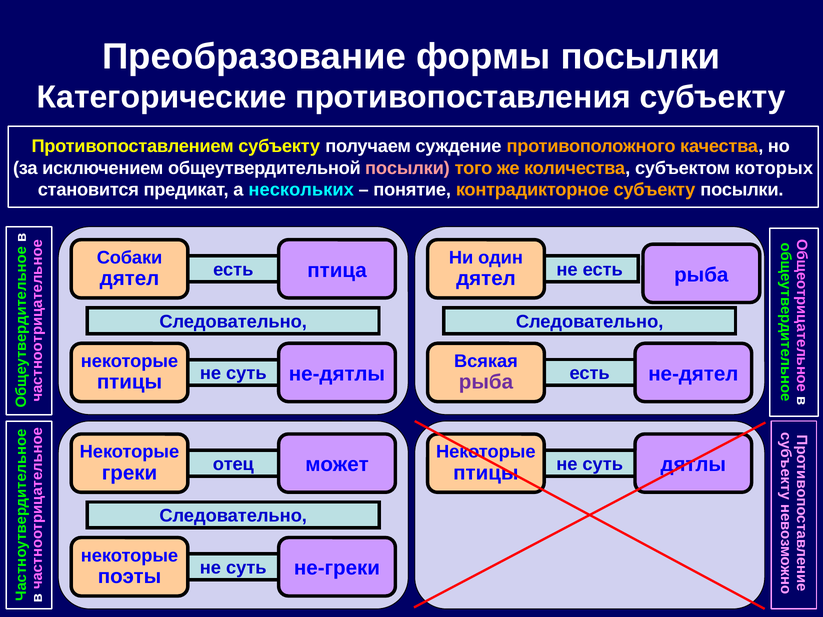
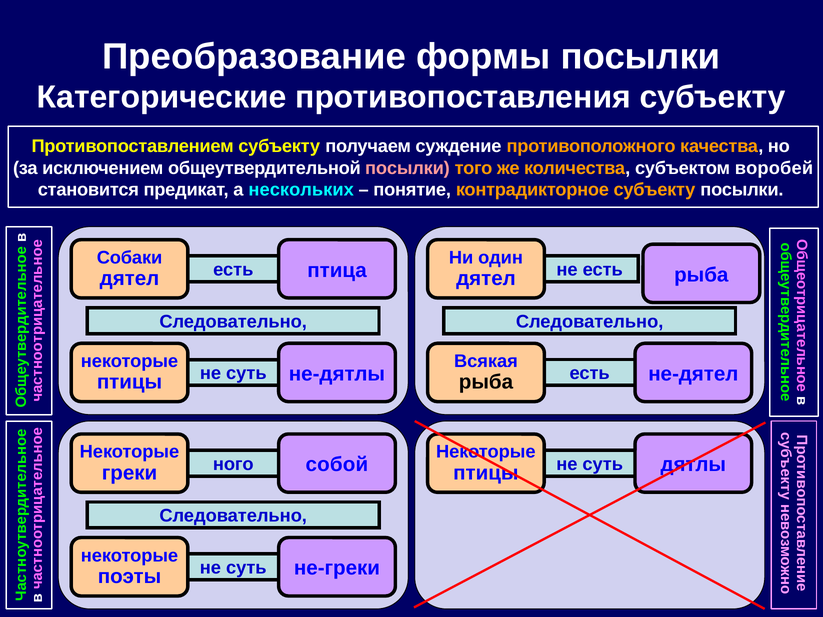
которых: которых -> воробей (774, 168)
рыба colour: purple -> black (486, 382)
может: может -> собой (337, 465)
отец: отец -> ного (233, 464)
